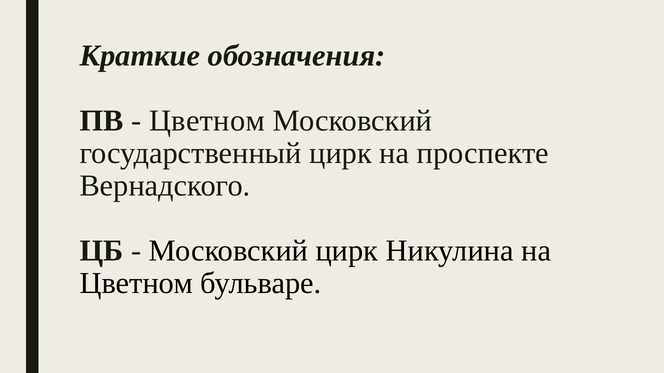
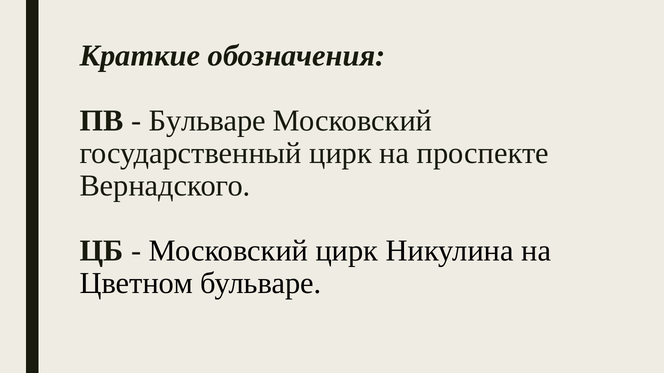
Цветном: Цветном -> Бульваре (207, 121)
